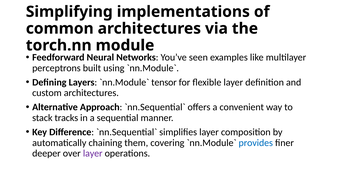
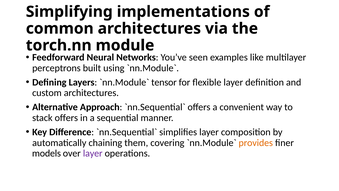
stack tracks: tracks -> offers (66, 118)
provides colour: blue -> orange (256, 143)
deeper: deeper -> models (46, 153)
